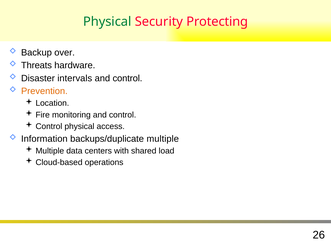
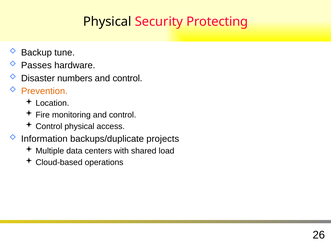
Physical colour: green -> black (107, 22)
over: over -> tune (65, 53)
Threats: Threats -> Passes (36, 65)
intervals: intervals -> numbers (75, 78)
backups/duplicate multiple: multiple -> projects (163, 139)
